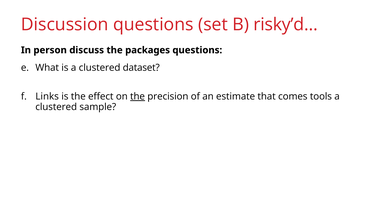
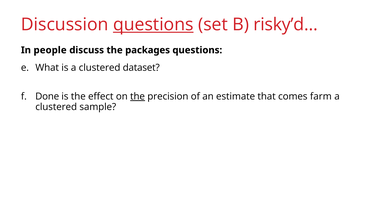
questions underline: none -> present (153, 25)
person: person -> people (50, 50)
Links: Links -> Done (47, 96)
tools: tools -> farm (321, 96)
